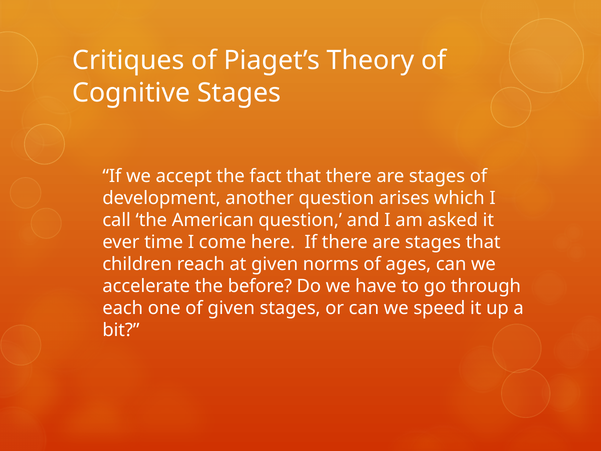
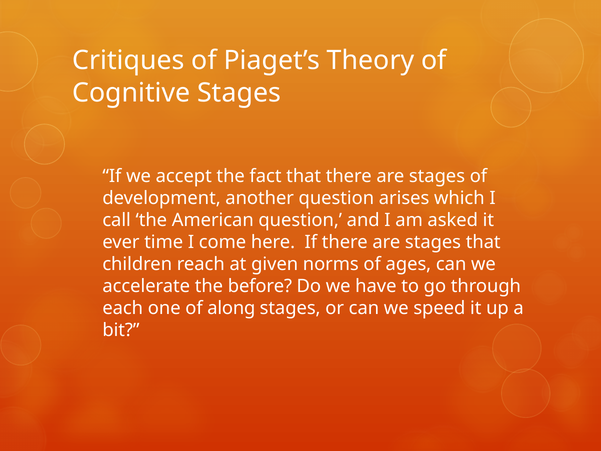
of given: given -> along (231, 308)
